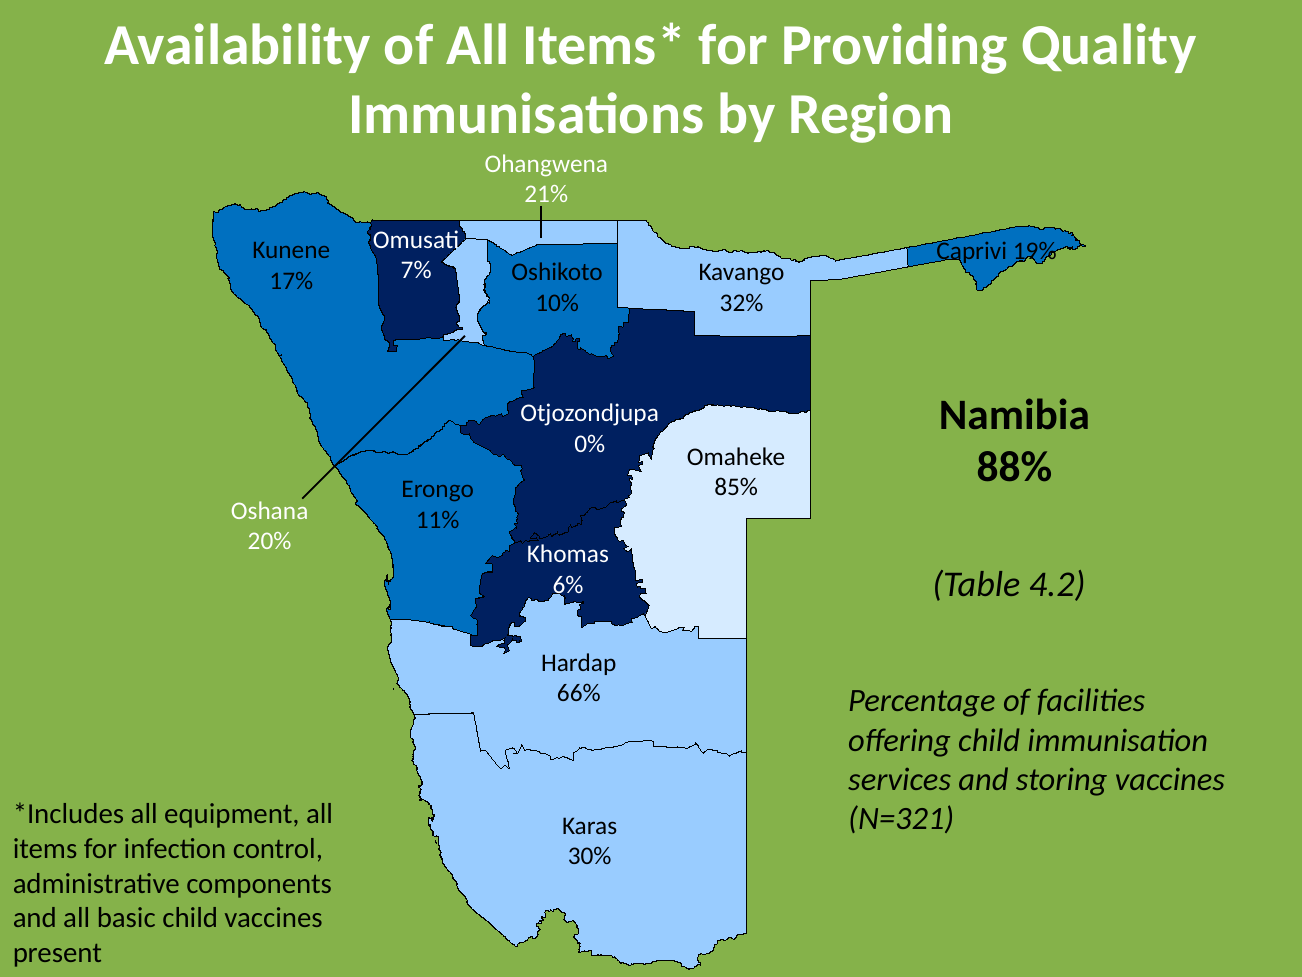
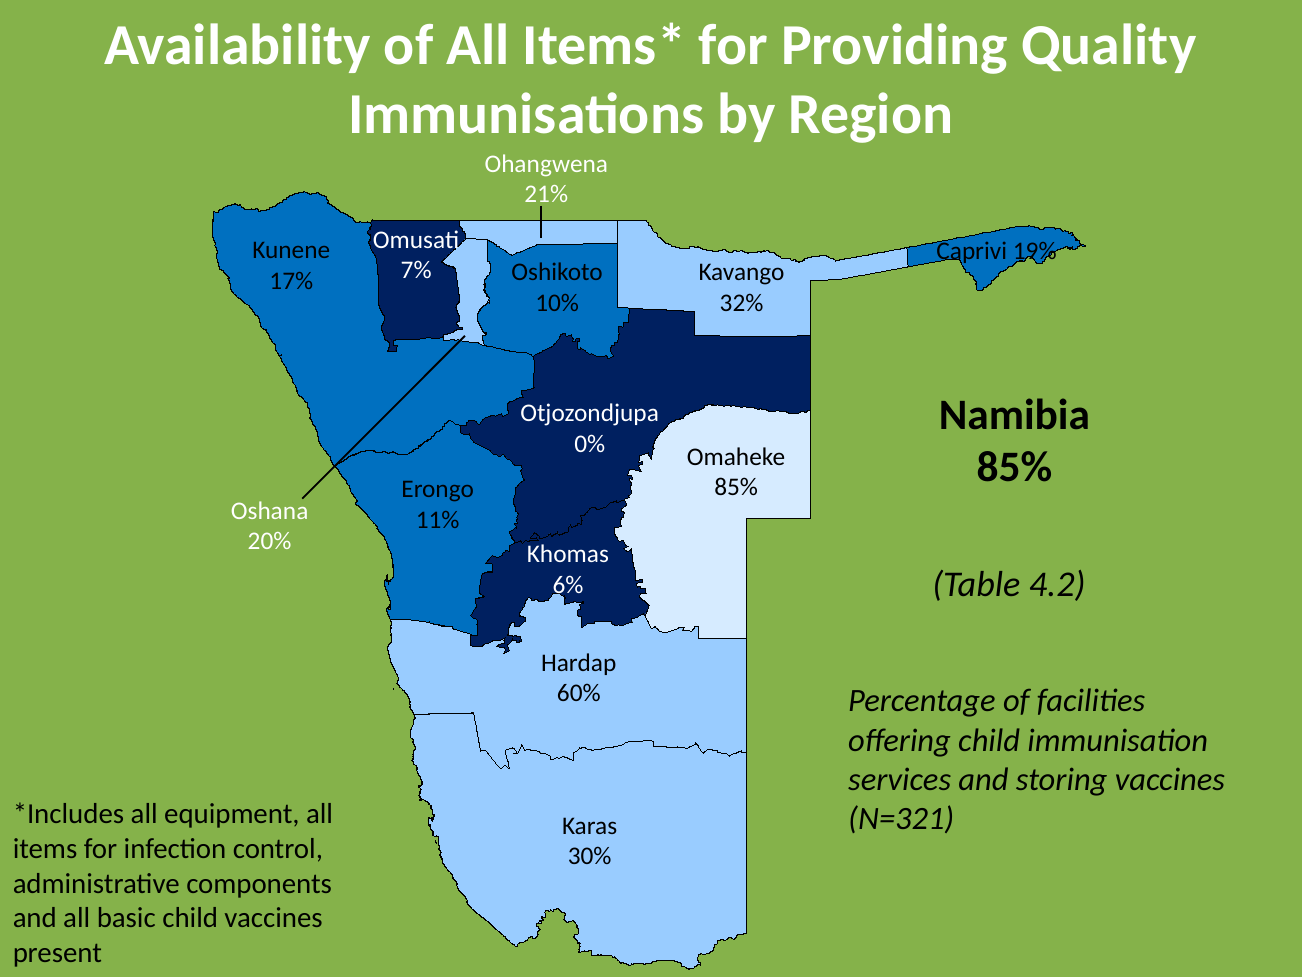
88%: 88% -> 85% (1014, 467)
66%: 66% -> 60% (579, 693)
